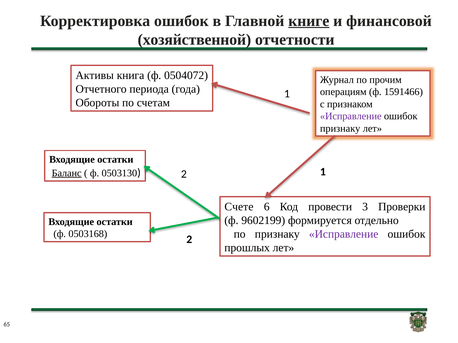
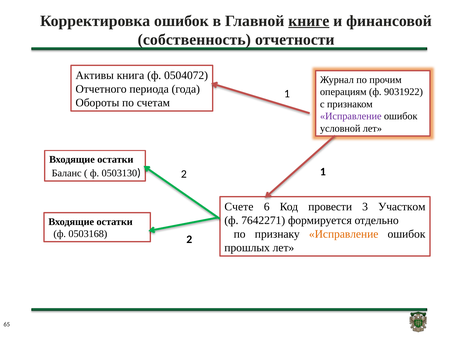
хозяйственной: хозяйственной -> собственность (194, 40)
1591466: 1591466 -> 9031922 (404, 92)
признаку: признаку -> условной (340, 129)
Баланс underline: present -> none (67, 173)
Проверки: Проверки -> Участком (402, 207)
9602199: 9602199 -> 7642271 (263, 221)
Исправление colour: purple -> orange (344, 234)
